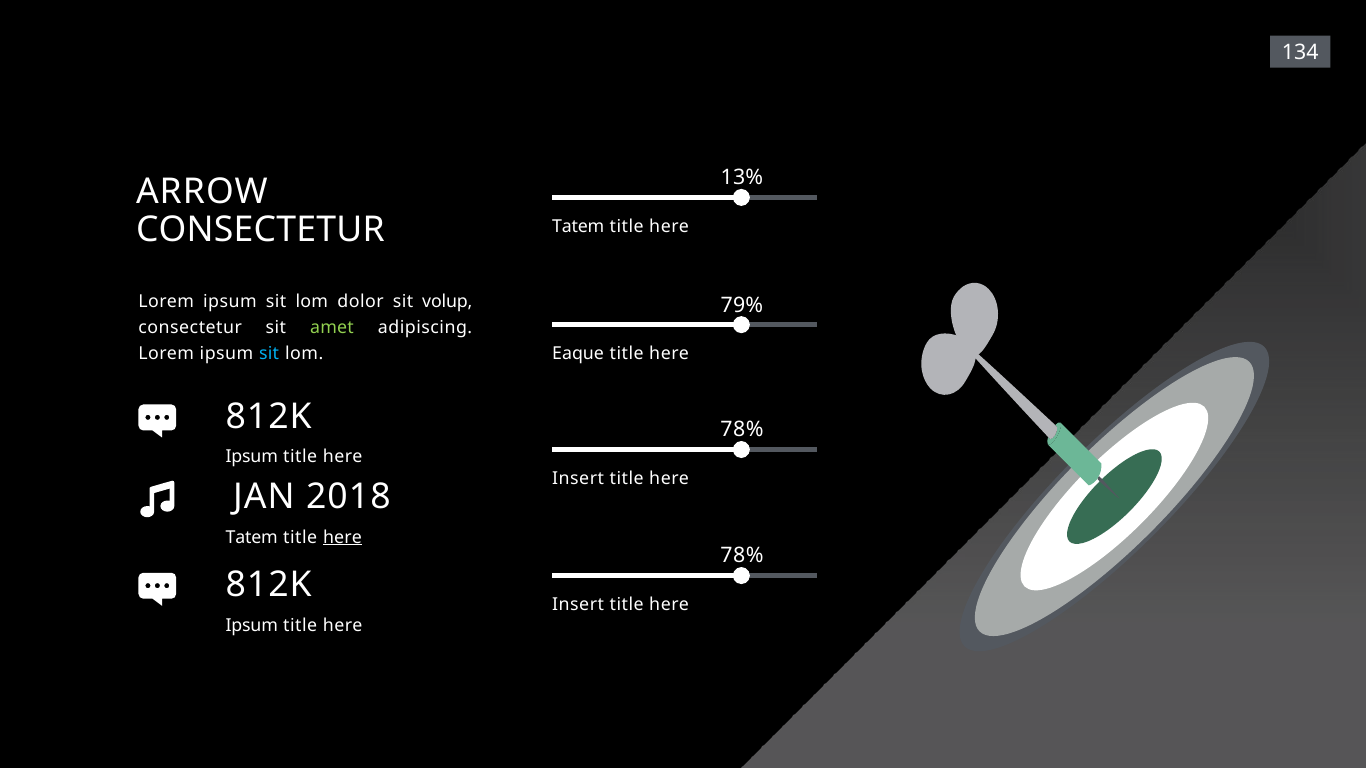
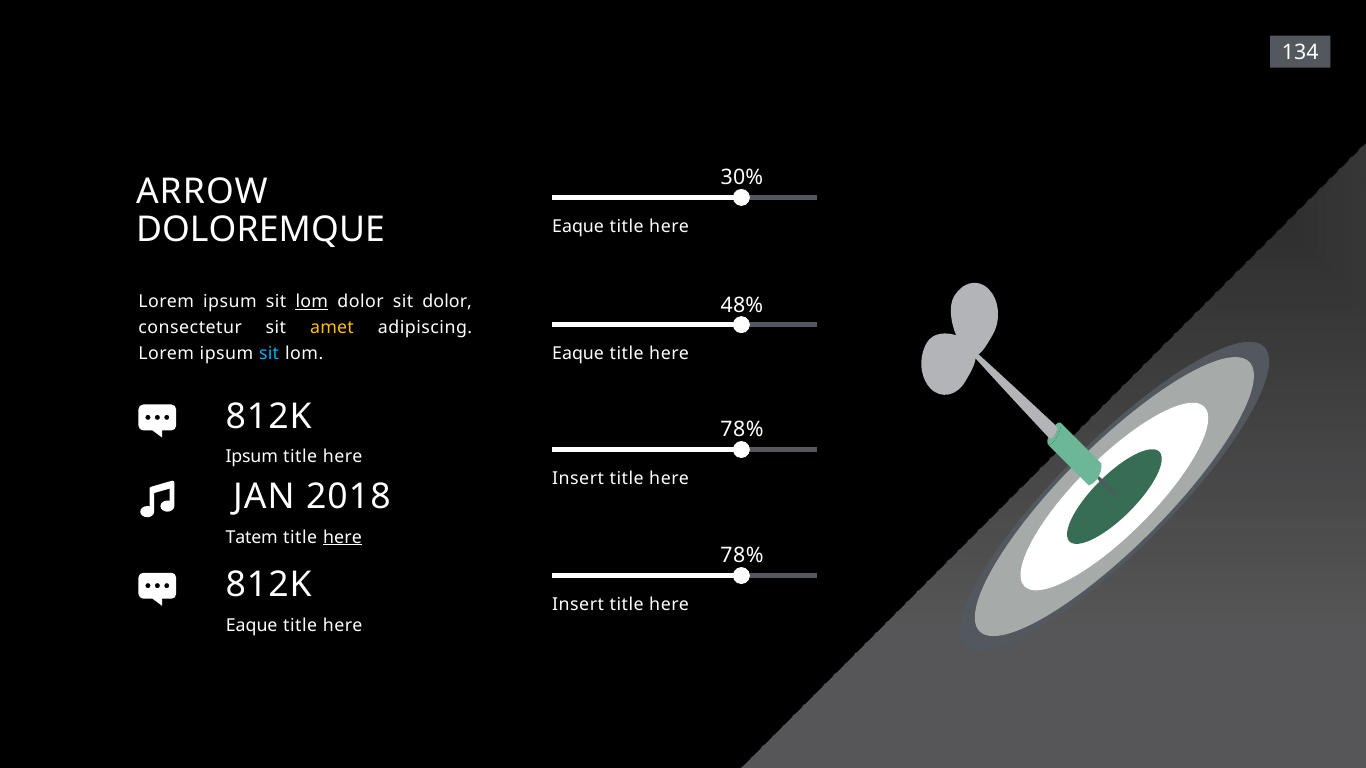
13%: 13% -> 30% (742, 178)
CONSECTETUR: CONSECTETUR -> DOLOREMQUE (260, 230)
Tatem: Tatem -> Eaque (578, 226)
lom underline: none -> present (312, 302)
sit volup: volup -> dolor (447, 302)
79%: 79% -> 48% (742, 305)
amet colour: light green -> yellow (332, 328)
Ipsum: Ipsum -> Eaque (252, 626)
